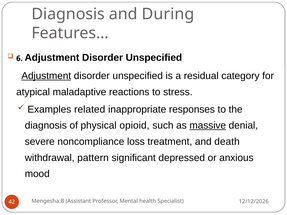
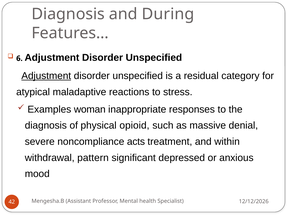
related: related -> woman (90, 110)
massive underline: present -> none (208, 126)
loss: loss -> acts (136, 142)
death: death -> within (227, 142)
